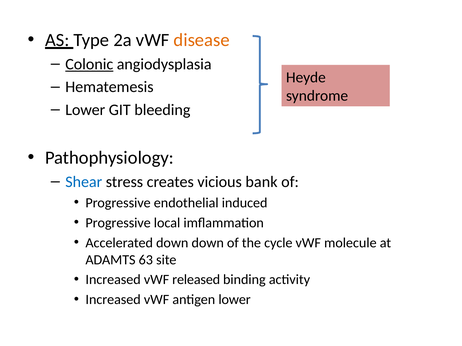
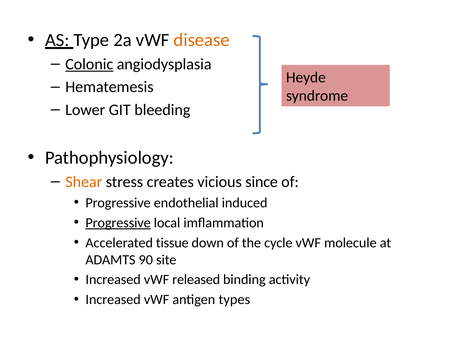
Shear colour: blue -> orange (84, 182)
bank: bank -> since (262, 182)
Progressive underline: none -> present (118, 223)
Accelerated down: down -> tissue (172, 243)
63: 63 -> 90 (146, 260)
antigen lower: lower -> types (234, 300)
